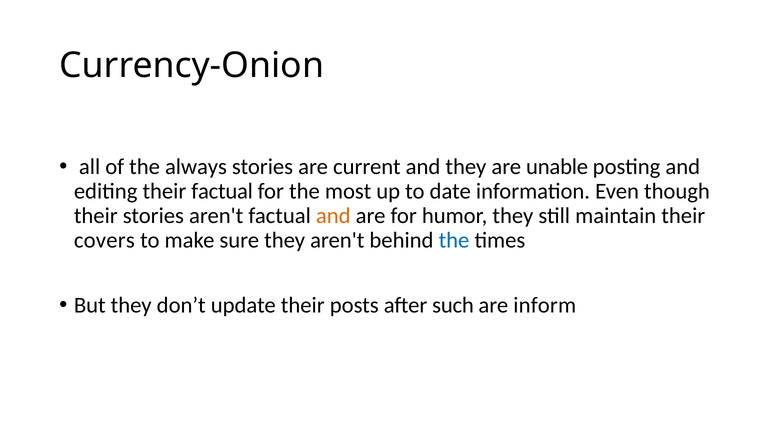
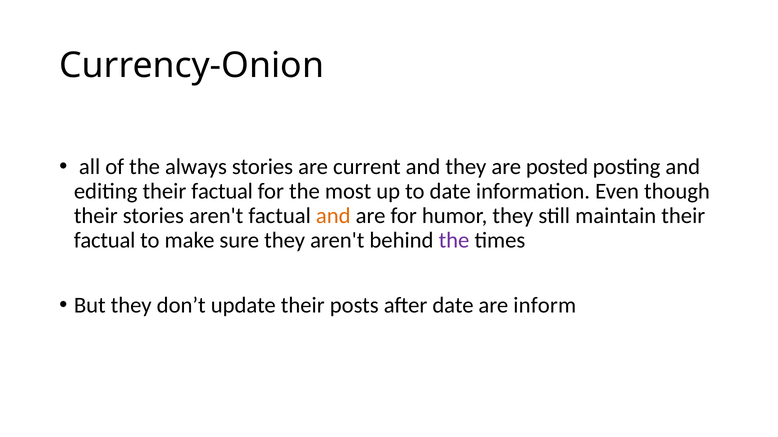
unable: unable -> posted (557, 167)
covers: covers -> factual (105, 240)
the colour: blue -> purple (454, 240)
after such: such -> date (453, 306)
